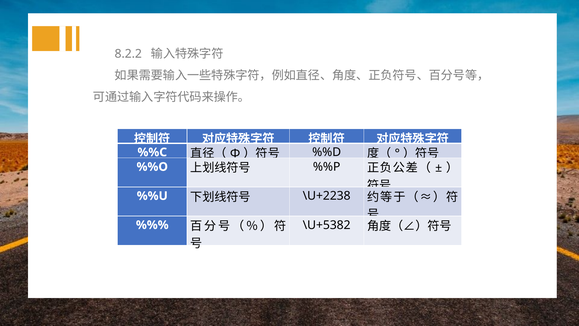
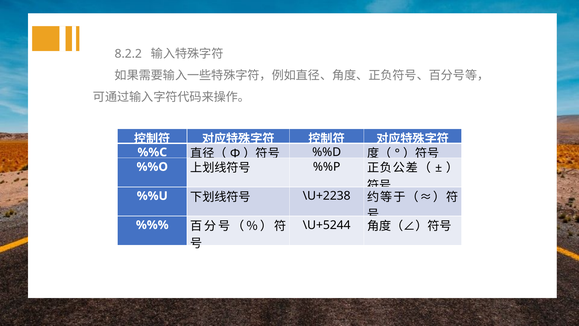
\U+5382: \U+5382 -> \U+5244 (327, 225)
